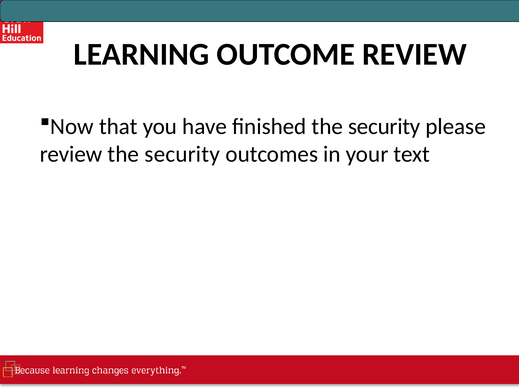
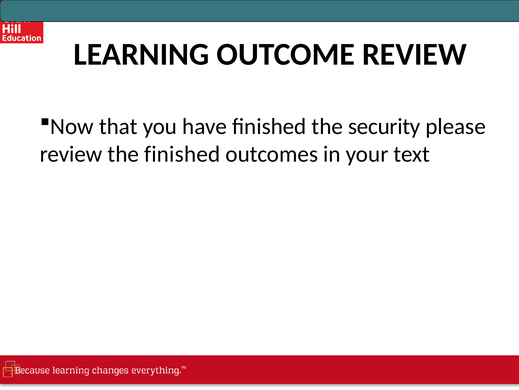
review the security: security -> finished (182, 154)
